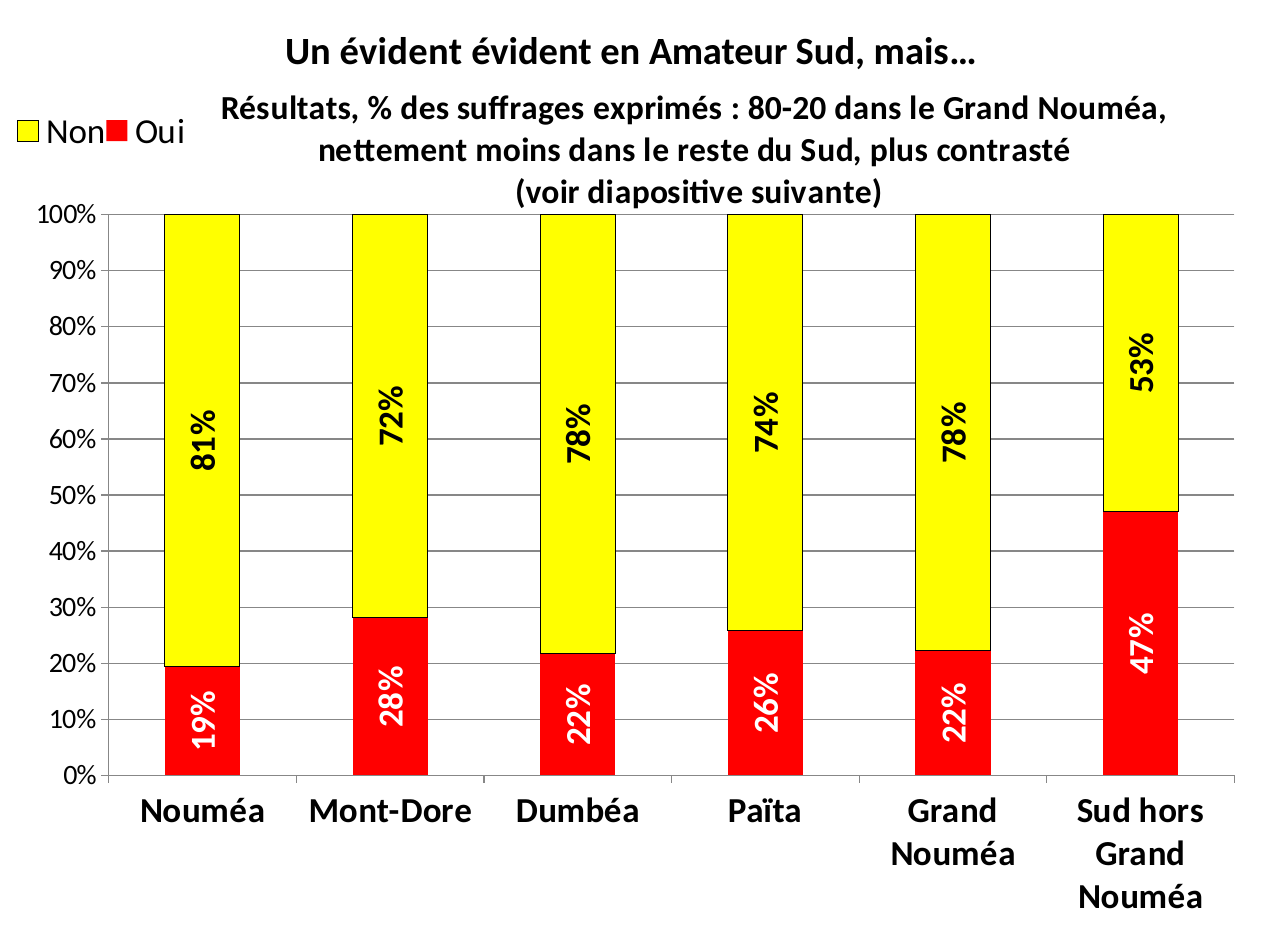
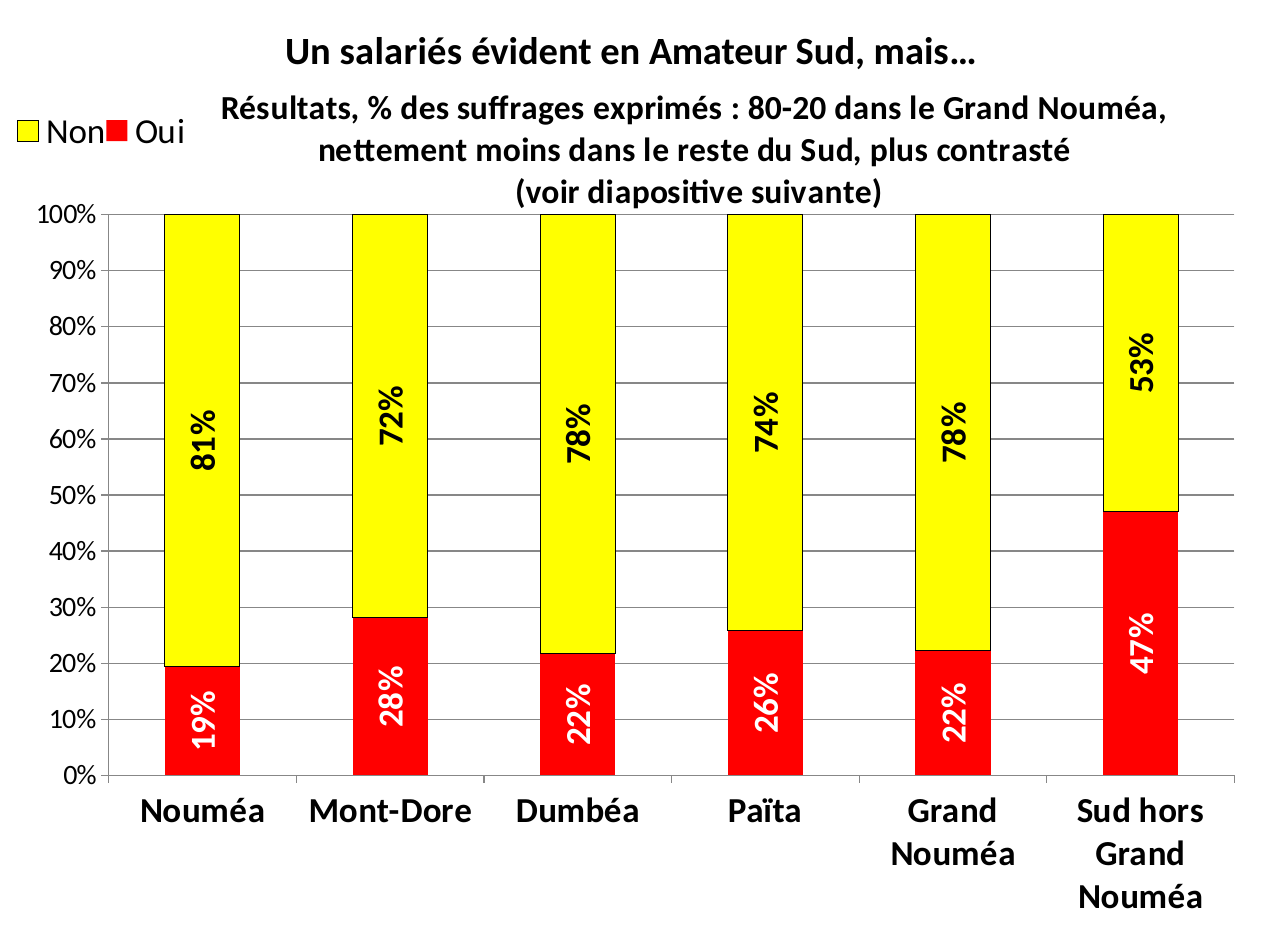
Un évident: évident -> salariés (401, 51)
